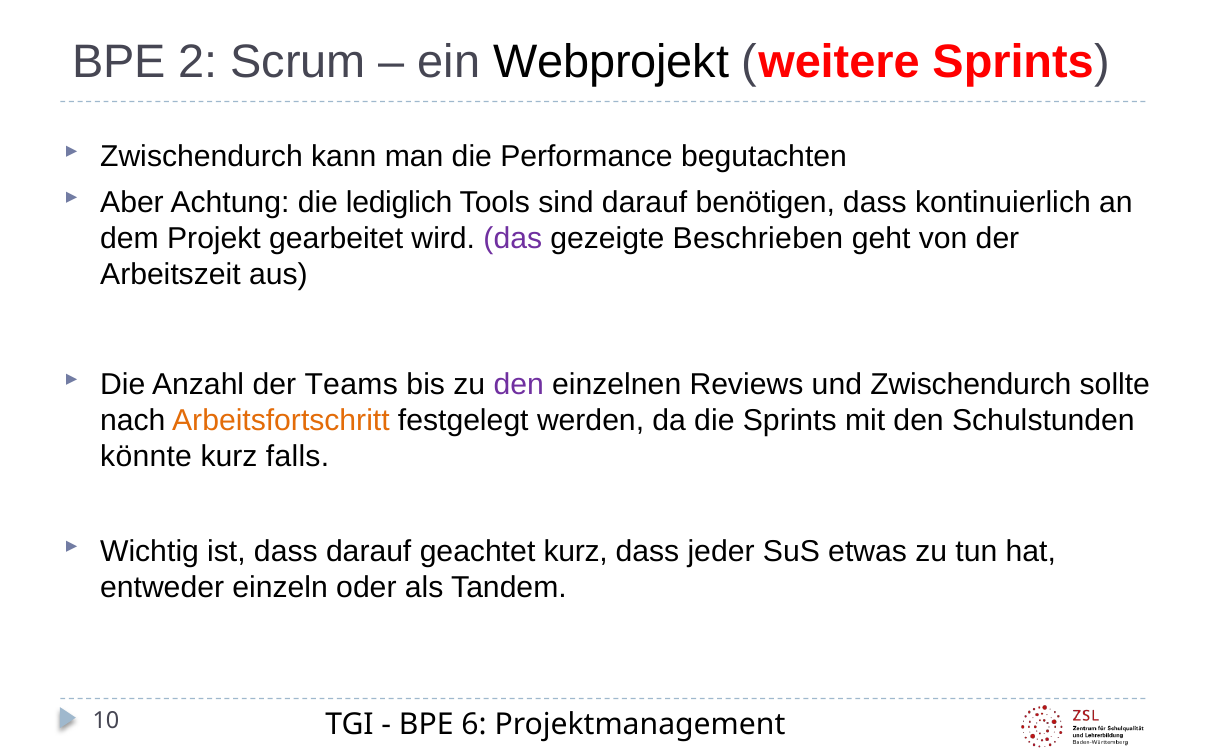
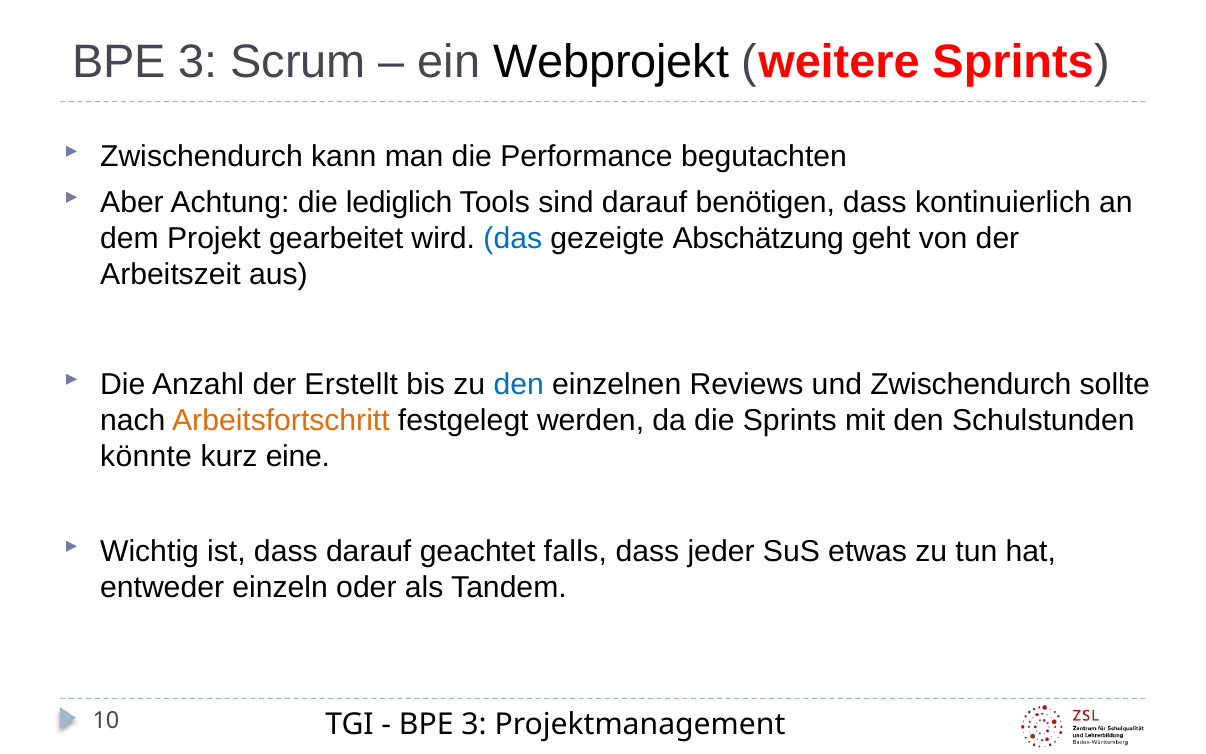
2: 2 -> 3 (198, 62)
das colour: purple -> blue (513, 238)
Beschrieben: Beschrieben -> Abschätzung (758, 238)
Teams: Teams -> Erstellt (351, 384)
den colour: purple -> blue (519, 384)
falls: falls -> eine (298, 456)
geachtet kurz: kurz -> falls (575, 551)
6: 6 -> 3 (474, 725)
